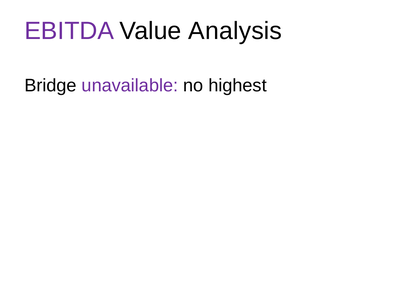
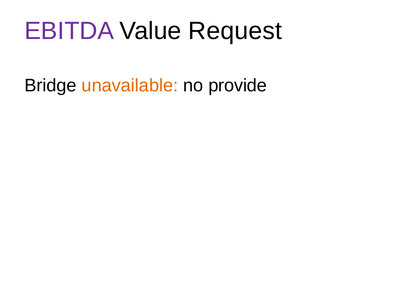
Analysis: Analysis -> Request (235, 31)
unavailable colour: purple -> orange (130, 85)
highest: highest -> provide (238, 85)
